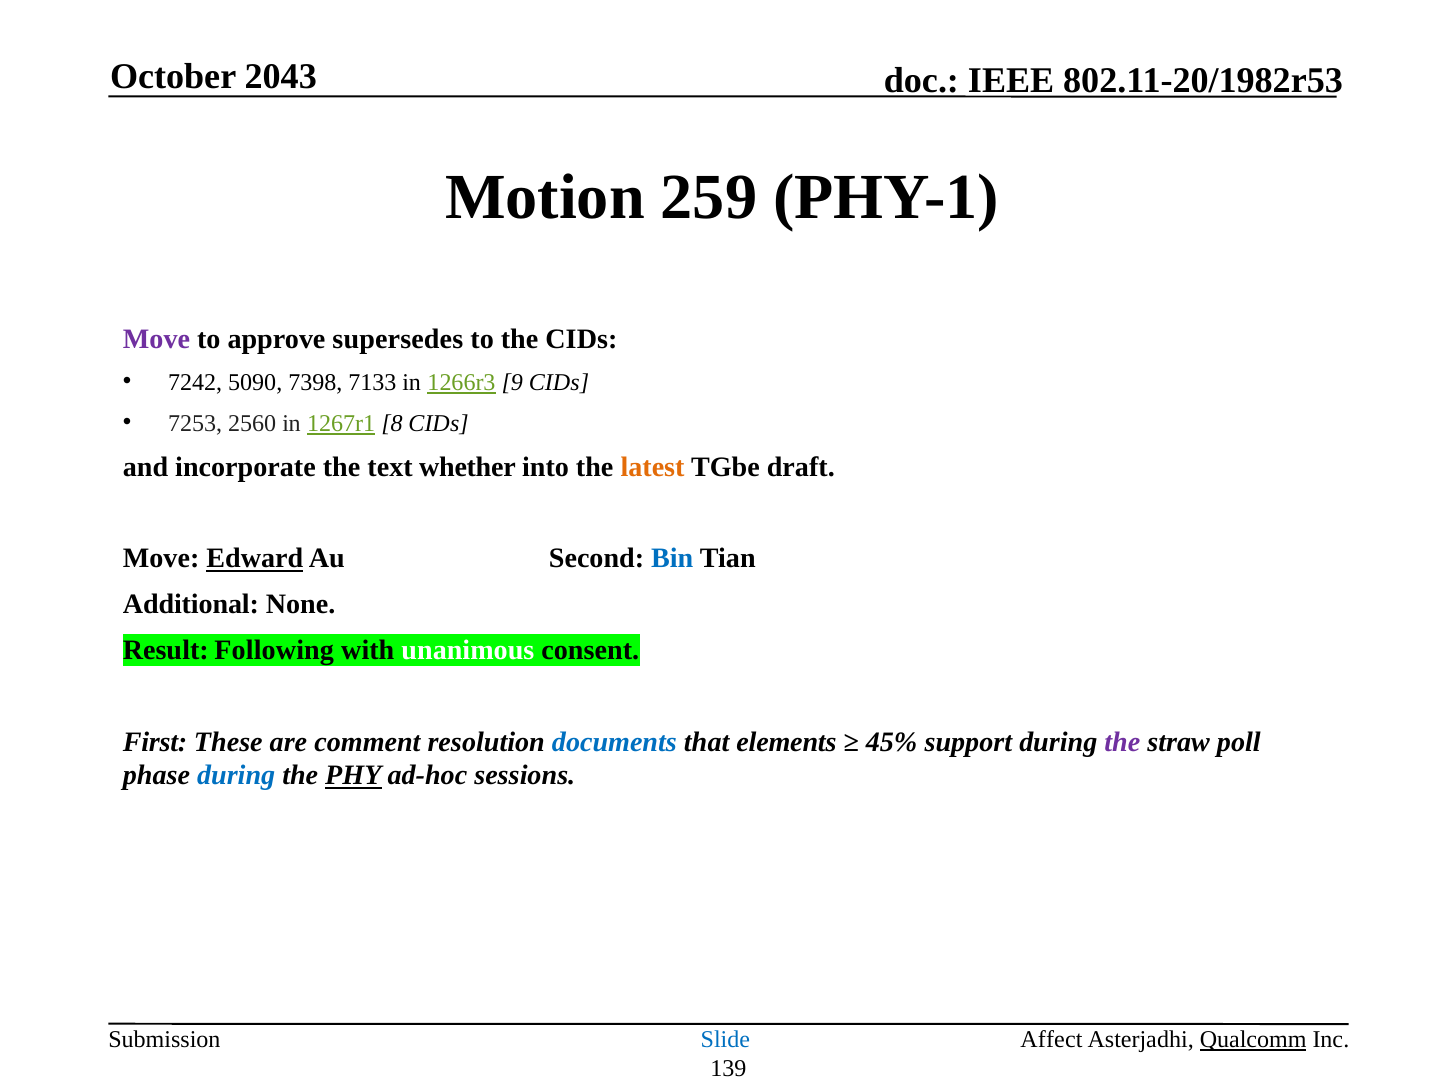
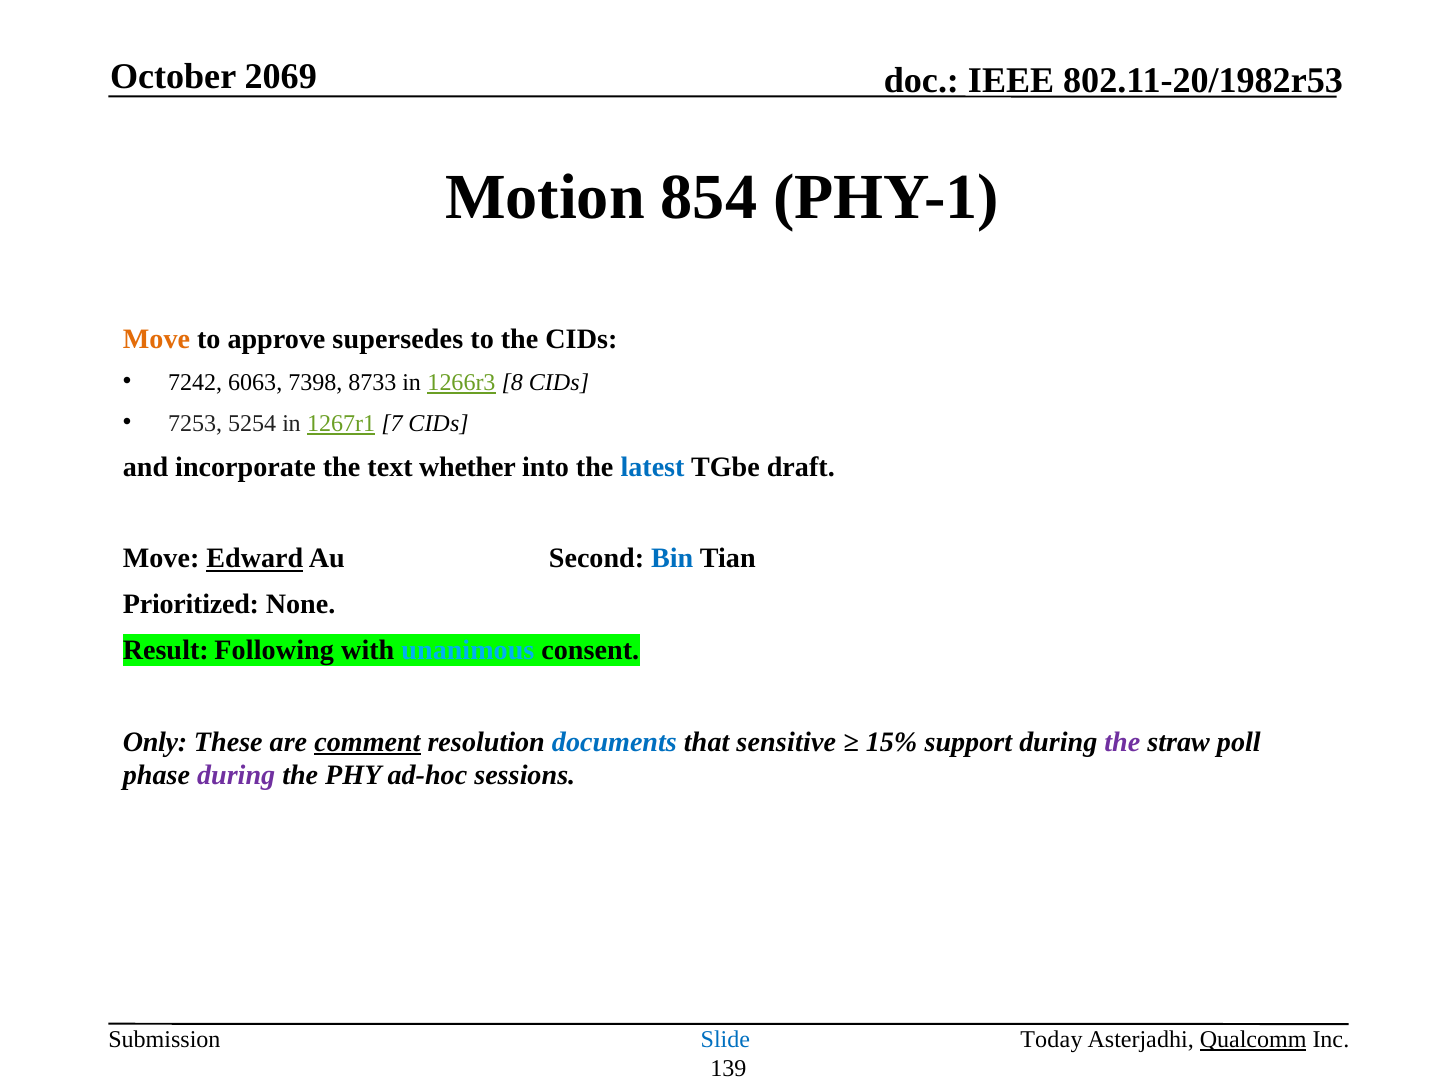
2043: 2043 -> 2069 (281, 77)
259: 259 -> 854 (709, 197)
Move colour: purple -> orange (156, 339)
5090: 5090 -> 6063 (255, 382)
7133: 7133 -> 8733 (372, 382)
9: 9 -> 8 (512, 382)
2560: 2560 -> 5254 (252, 423)
8: 8 -> 7 (392, 423)
latest colour: orange -> blue (653, 467)
Additional: Additional -> Prioritized (191, 604)
unanimous colour: white -> light blue (468, 650)
First: First -> Only (155, 742)
comment underline: none -> present (367, 742)
elements: elements -> sensitive (786, 742)
45%: 45% -> 15% (892, 742)
during colour: blue -> purple (236, 775)
PHY underline: present -> none (353, 775)
Affect: Affect -> Today (1051, 1039)
